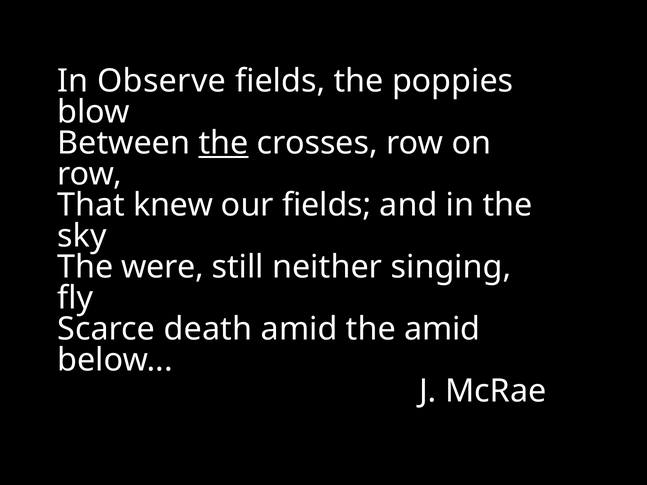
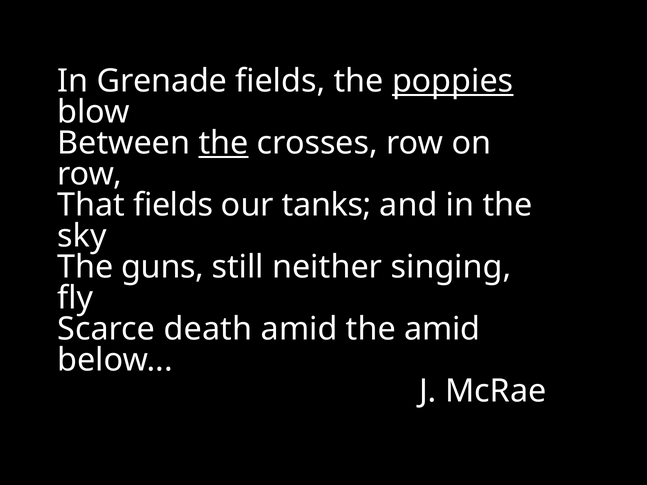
Observe: Observe -> Grenade (162, 81)
poppies underline: none -> present (453, 81)
That knew: knew -> fields (173, 205)
our fields: fields -> tanks (327, 205)
were: were -> guns (163, 267)
